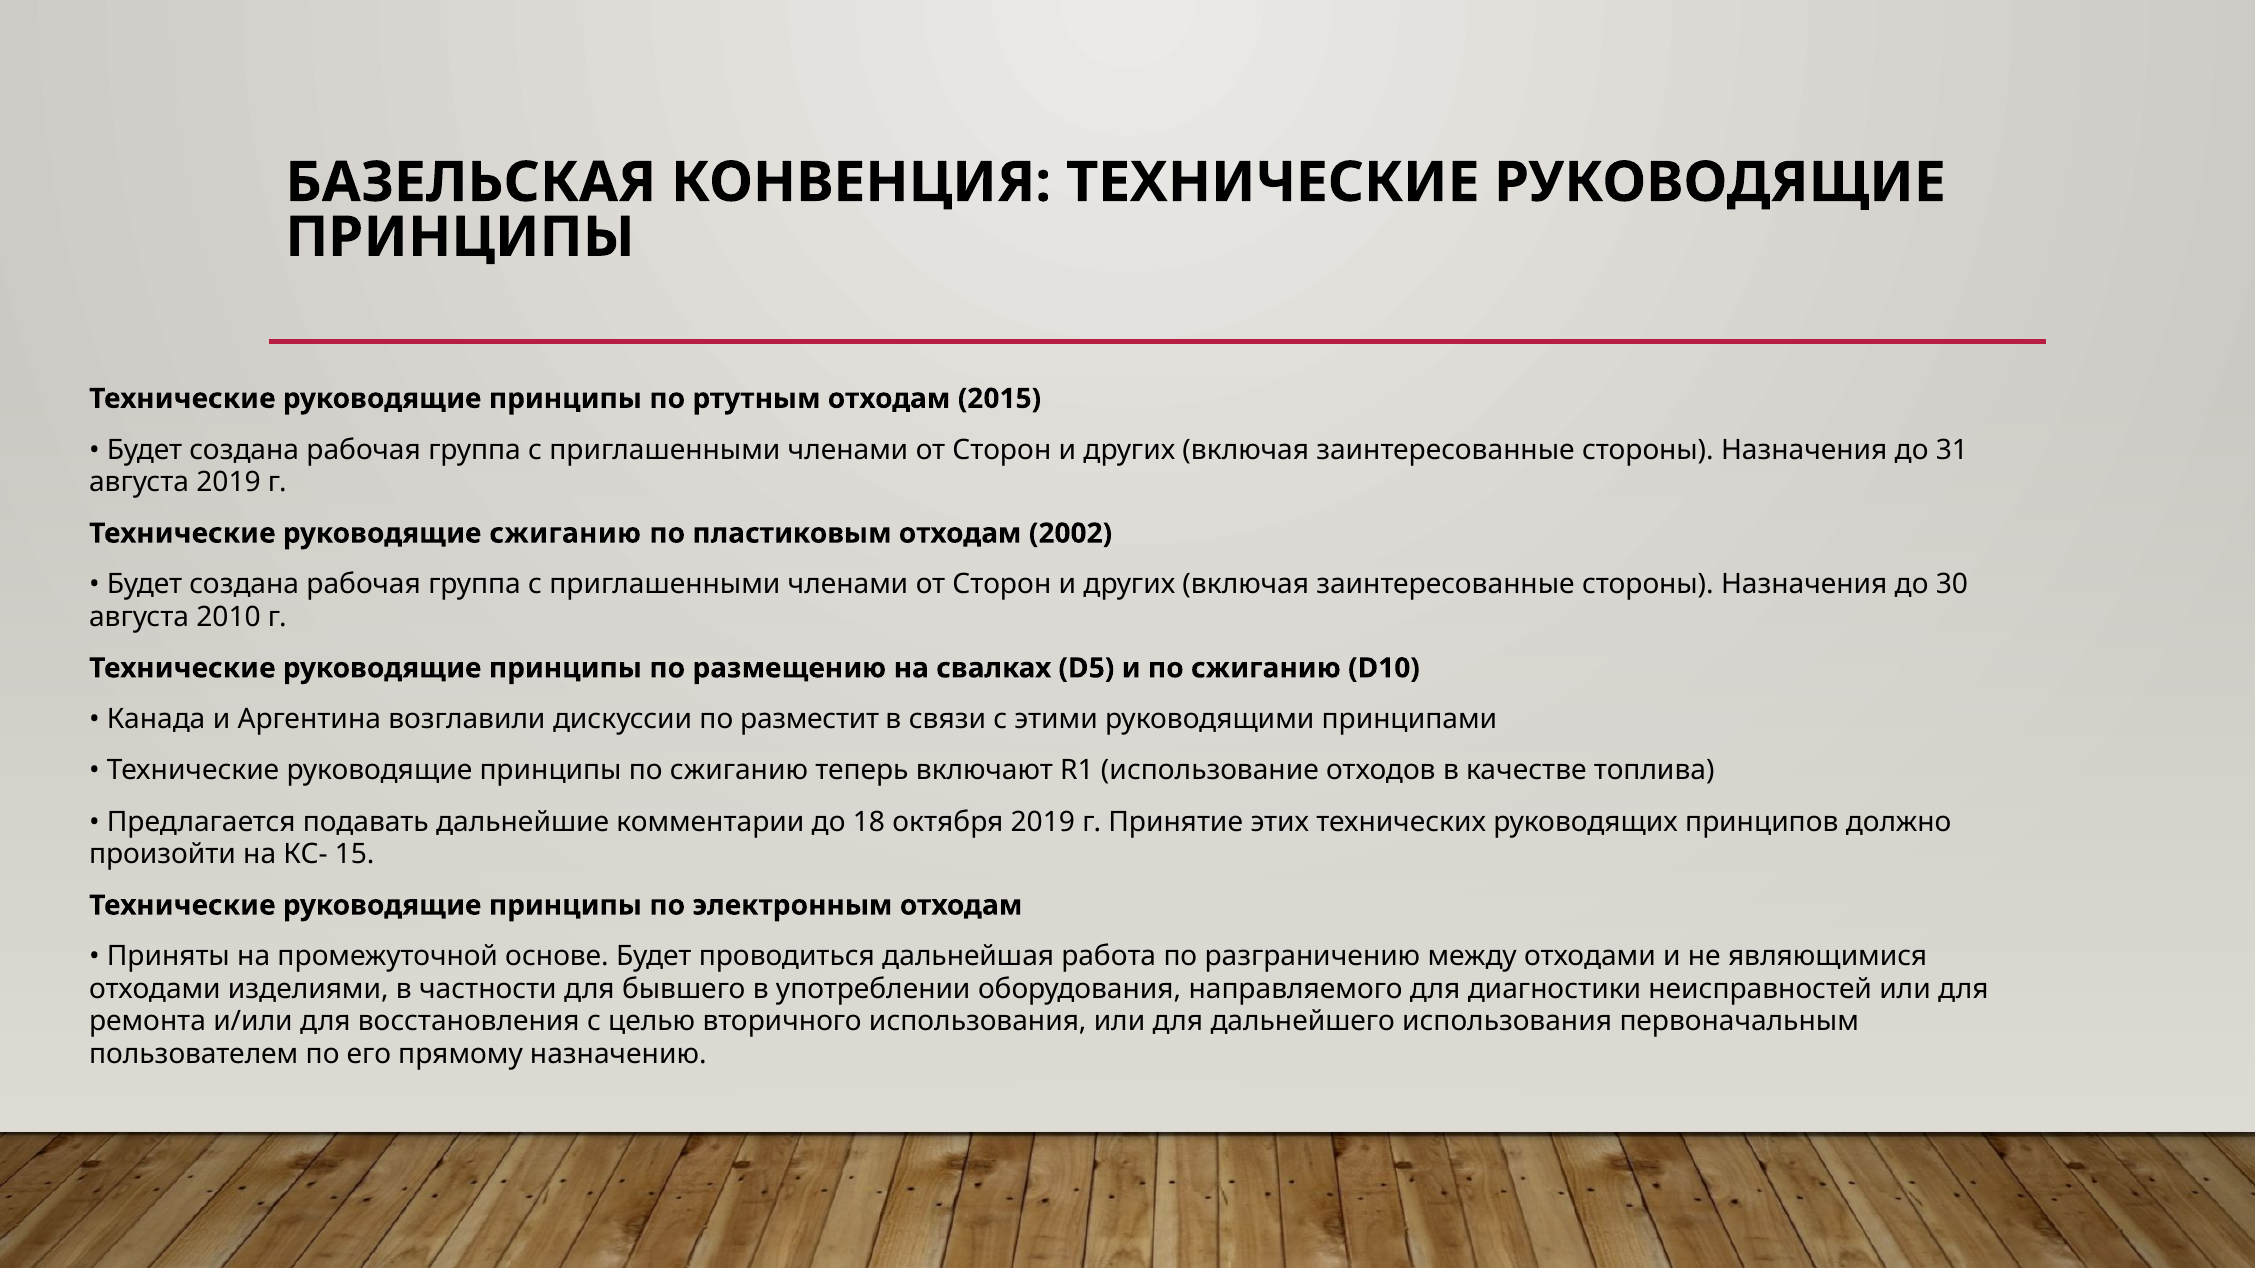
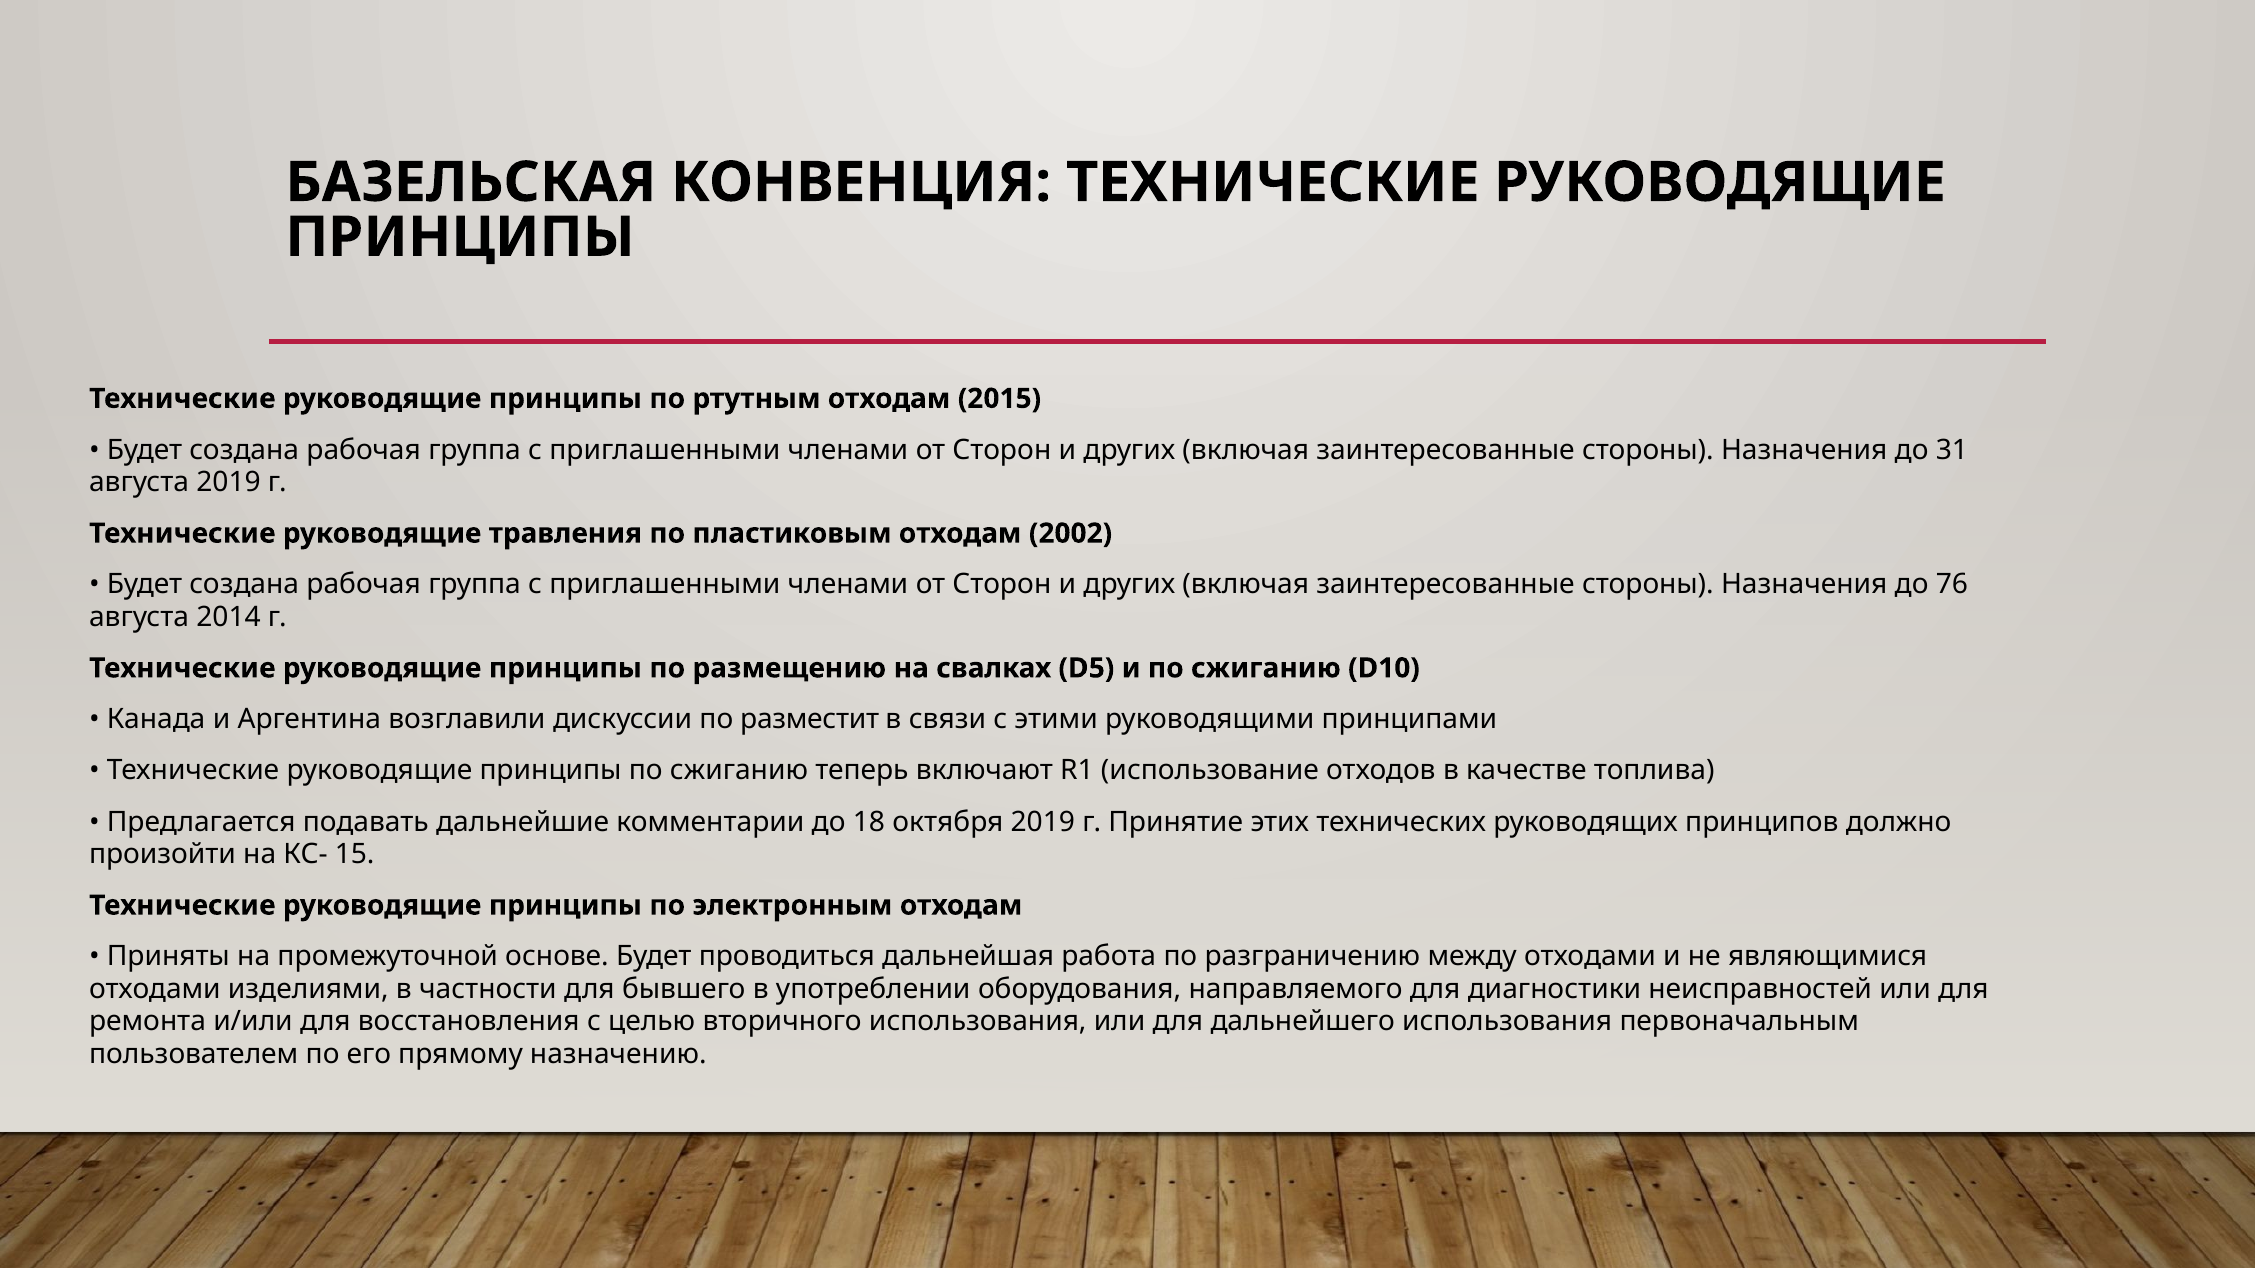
руководящие сжиганию: сжиганию -> травления (565, 534)
30: 30 -> 76 (1952, 585)
2010: 2010 -> 2014 (229, 617)
